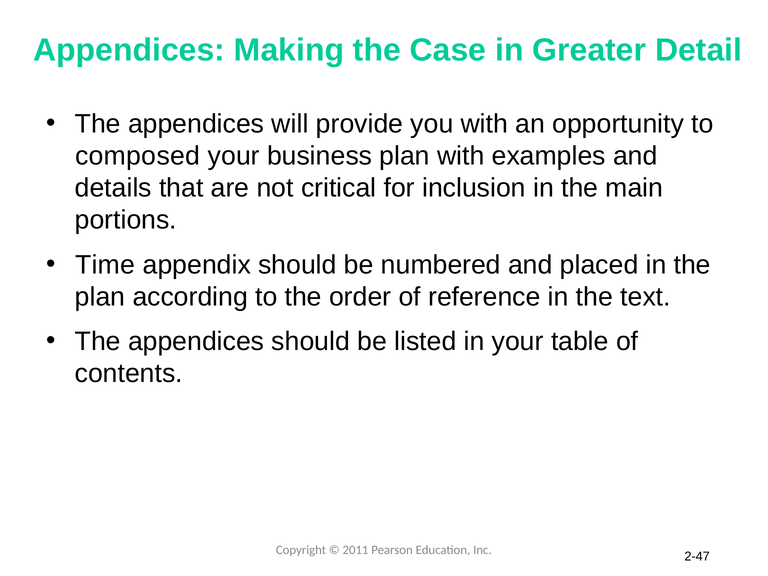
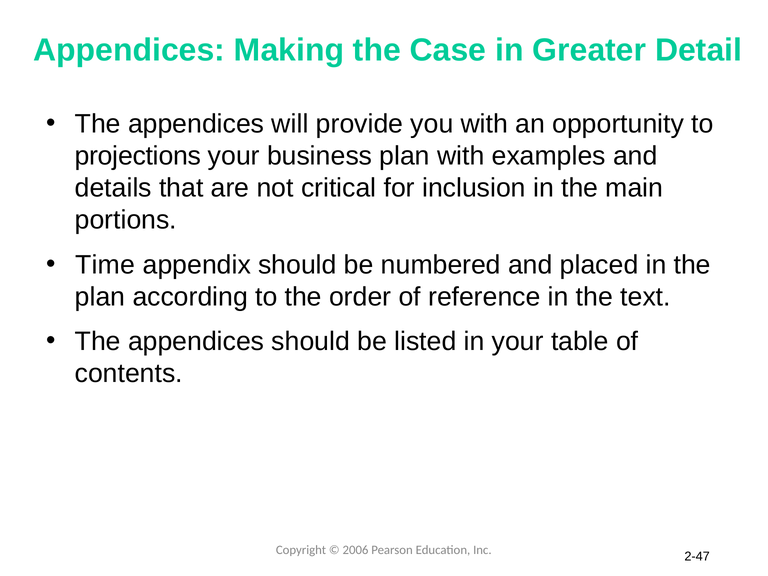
composed: composed -> projections (138, 156)
2011: 2011 -> 2006 (356, 550)
